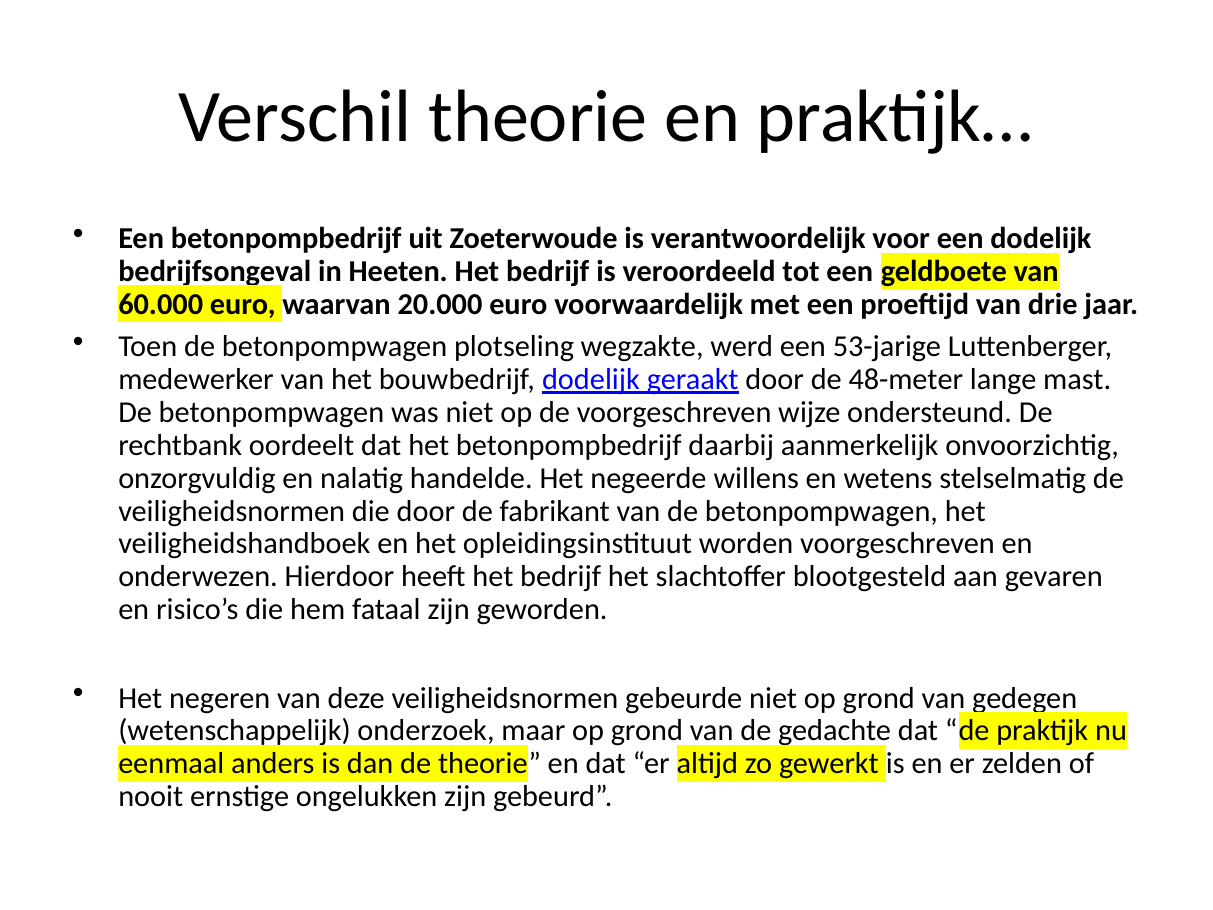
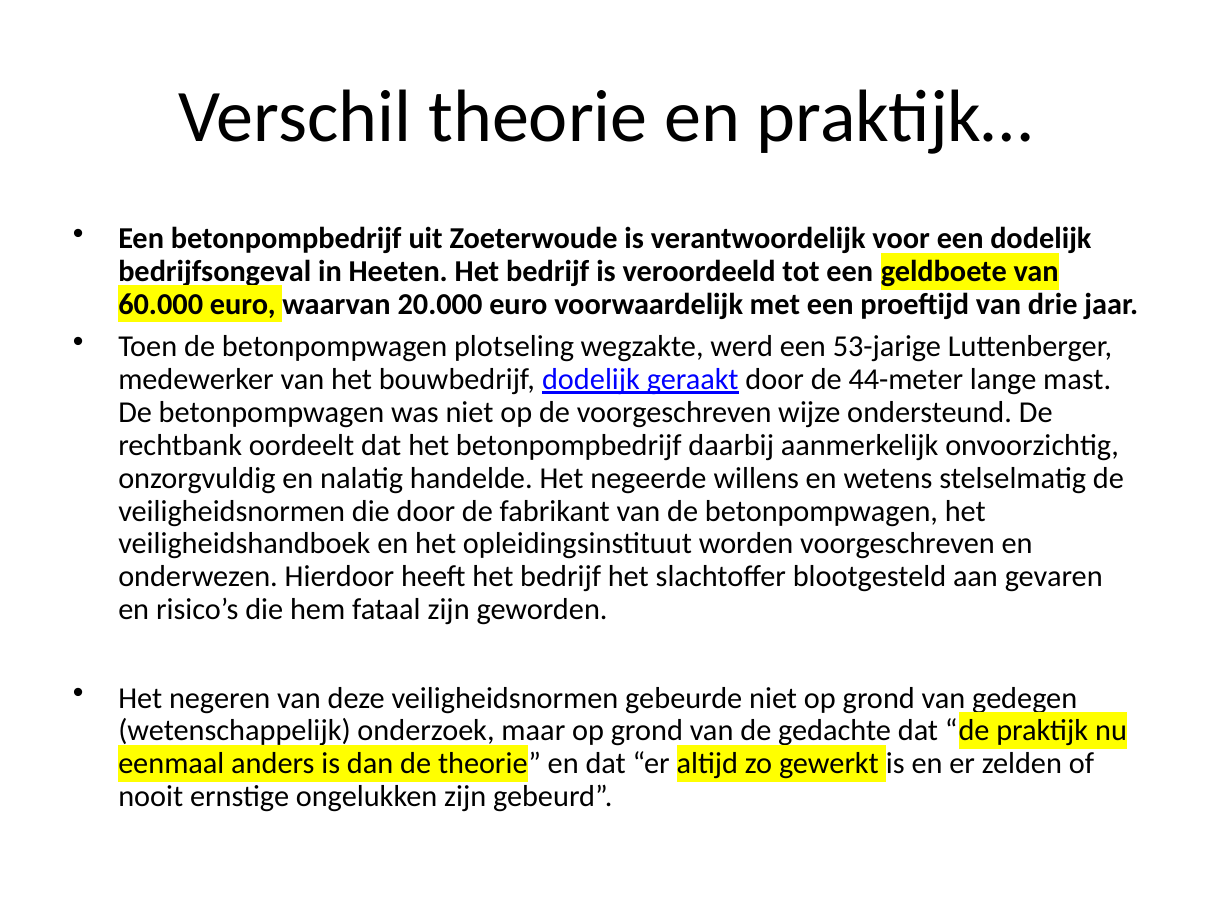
48-meter: 48-meter -> 44-meter (906, 379)
